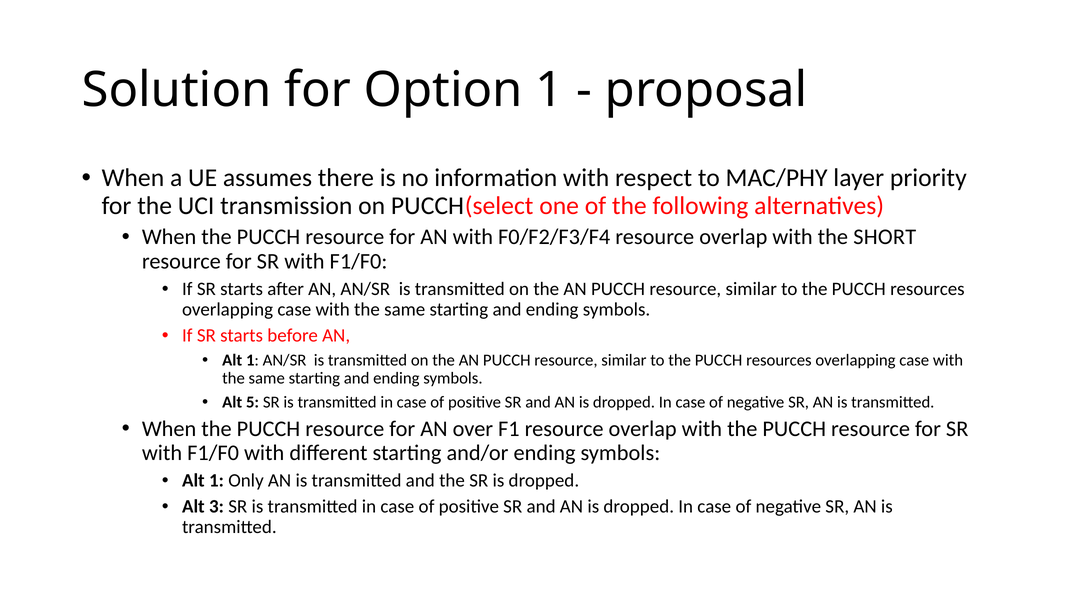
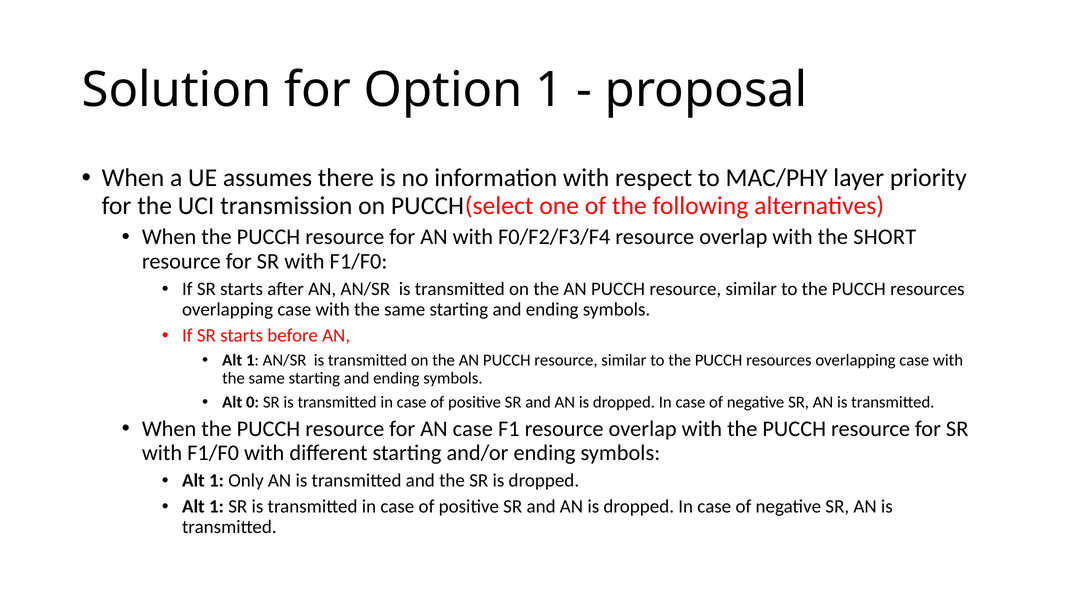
5: 5 -> 0 (253, 402)
AN over: over -> case (473, 429)
3: 3 -> 1 (216, 507)
